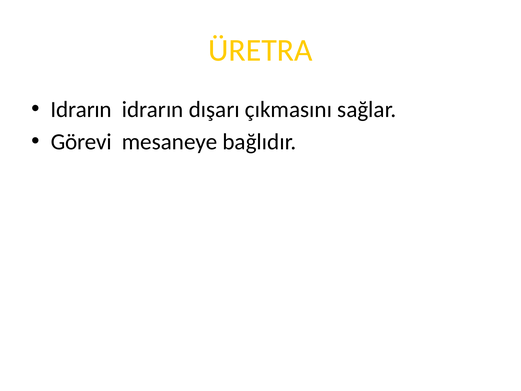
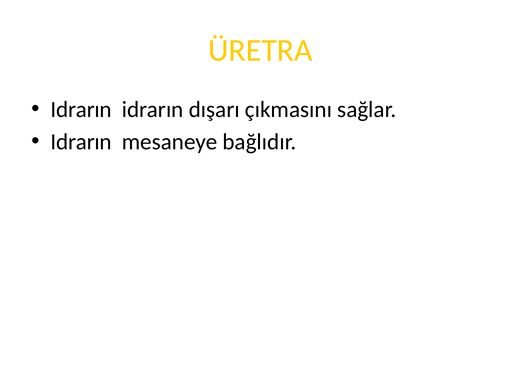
Görevi: Görevi -> Idrarın (81, 142)
